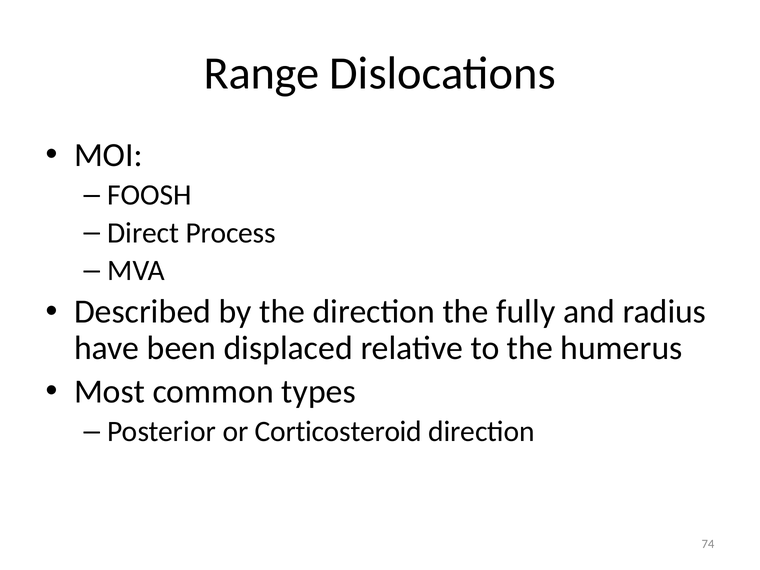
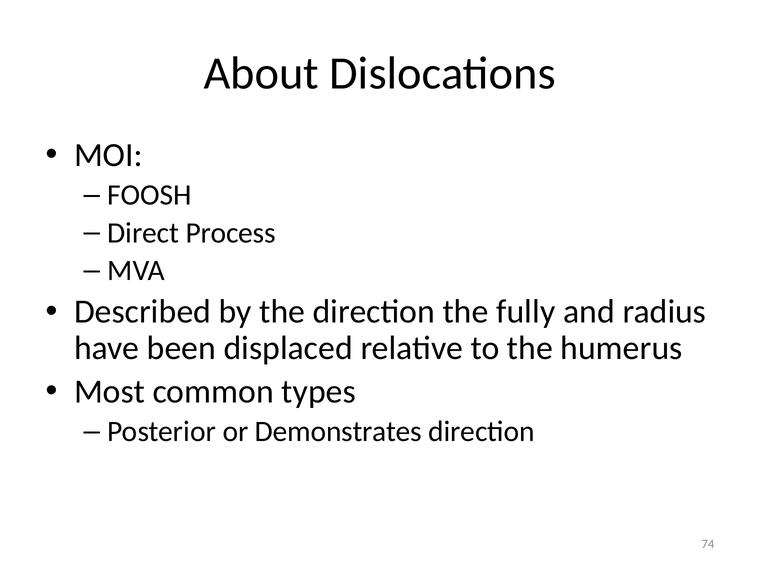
Range: Range -> About (261, 74)
Corticosteroid: Corticosteroid -> Demonstrates (338, 432)
